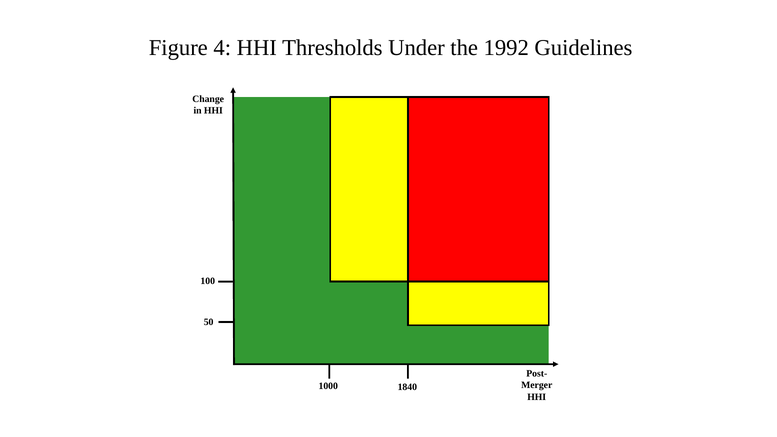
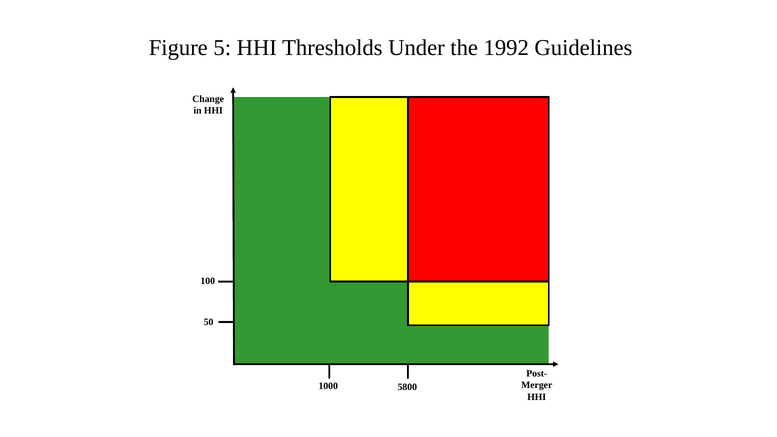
4: 4 -> 5 (222, 48)
1840: 1840 -> 5800 (407, 387)
